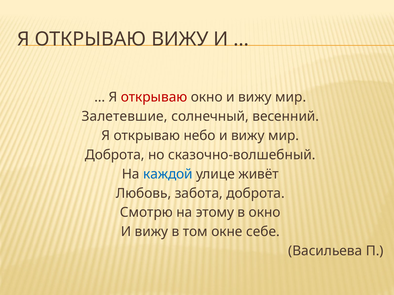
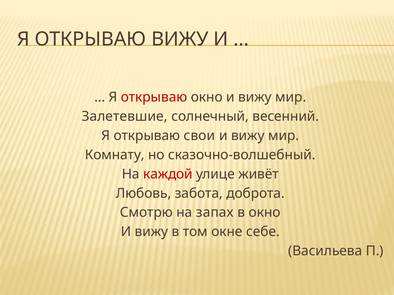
небо: небо -> свои (199, 136)
Доброта: Доброта -> Комнату (115, 155)
каждой colour: blue -> red (168, 174)
этому: этому -> запах (215, 213)
